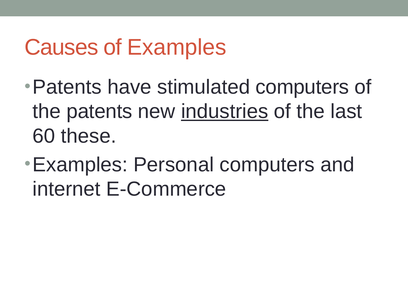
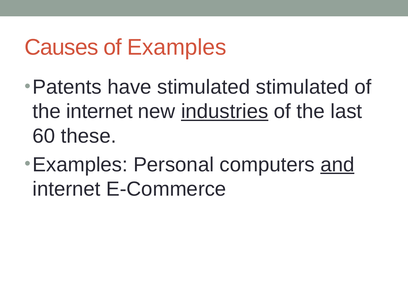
stimulated computers: computers -> stimulated (302, 87)
the patents: patents -> internet (100, 112)
and underline: none -> present (337, 165)
